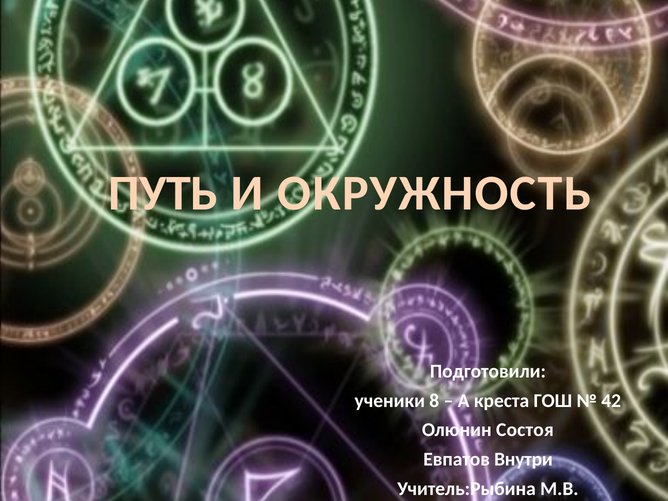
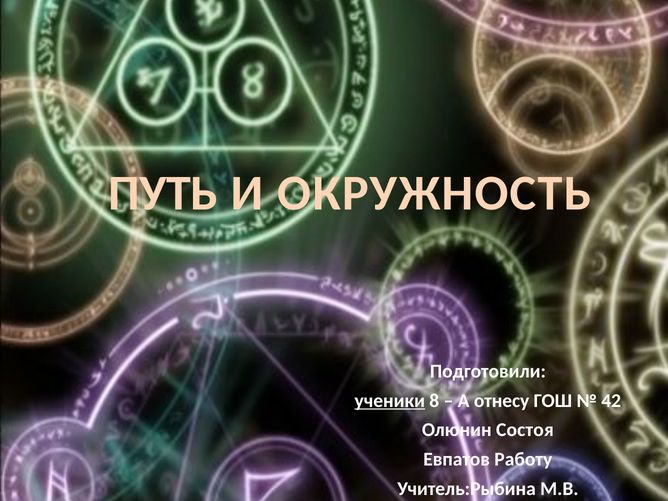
ученики underline: none -> present (390, 401)
креста: креста -> отнесу (502, 401)
Внутри: Внутри -> Работу (523, 459)
